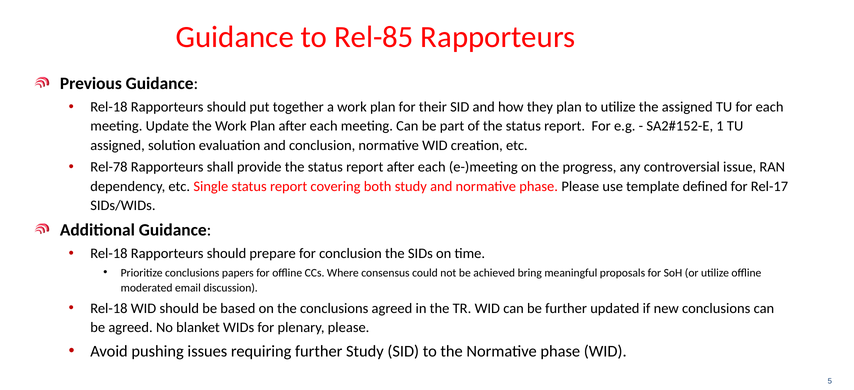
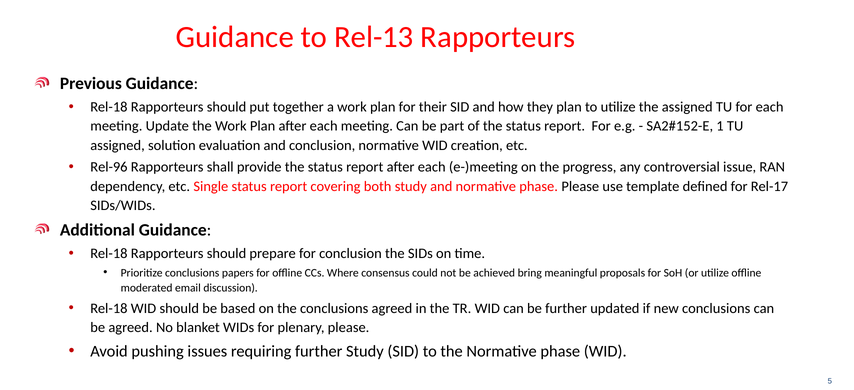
Rel-85: Rel-85 -> Rel-13 (374, 37)
Rel-78: Rel-78 -> Rel-96 (109, 167)
